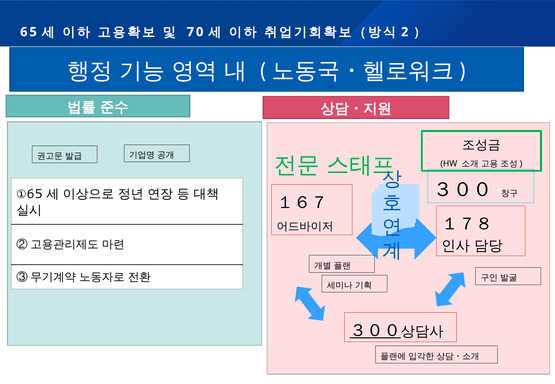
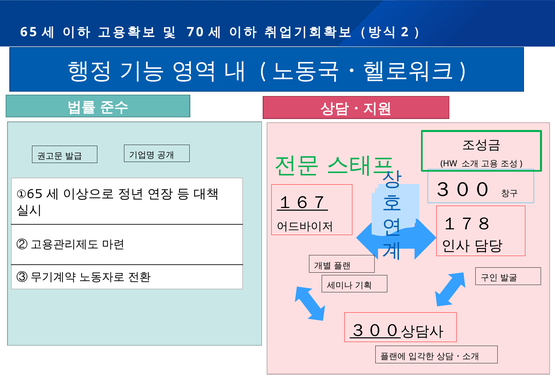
１６７ underline: none -> present (302, 203)
